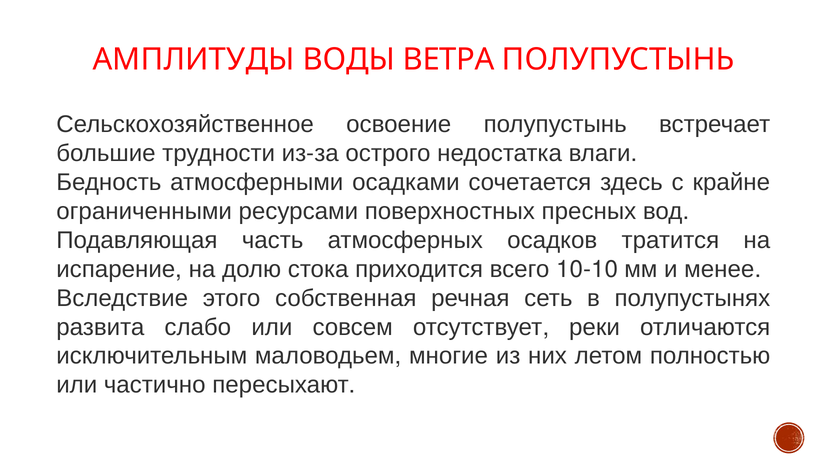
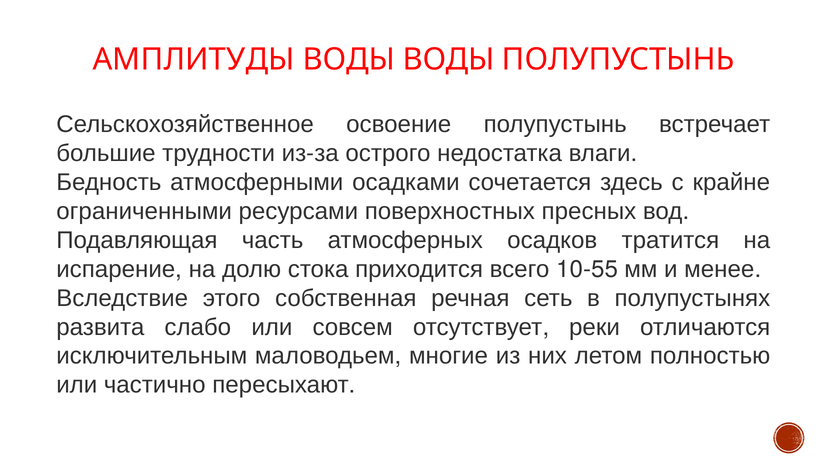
ВОДЫ ВЕТРА: ВЕТРА -> ВОДЫ (449, 59)
10-10: 10-10 -> 10-55 (587, 269)
